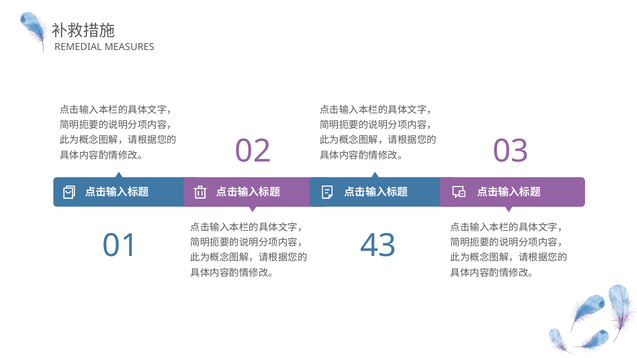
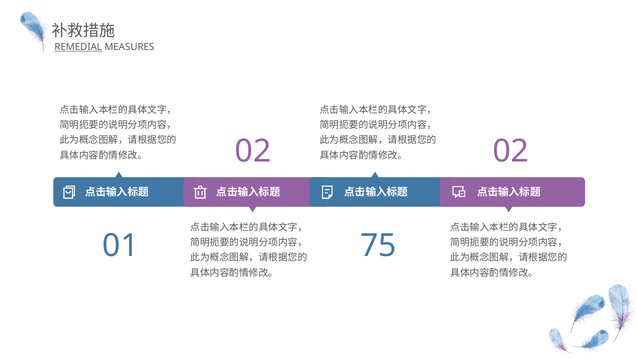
REMEDIAL underline: none -> present (78, 47)
02 03: 03 -> 02 (511, 151)
43: 43 -> 75 (378, 246)
